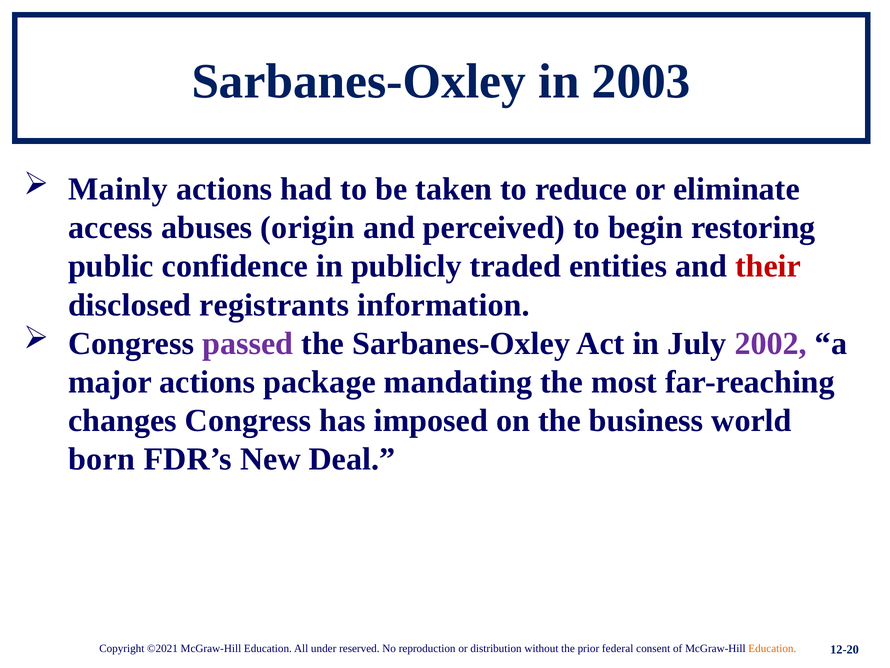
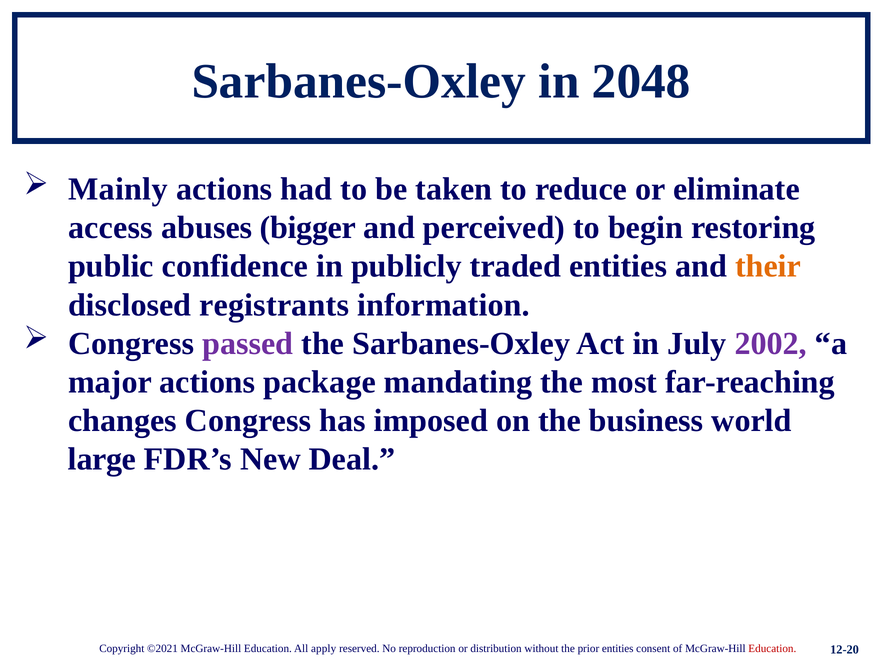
2003: 2003 -> 2048 (641, 81)
origin: origin -> bigger (308, 228)
their colour: red -> orange (768, 266)
born: born -> large (102, 459)
under: under -> apply (324, 648)
prior federal: federal -> entities (618, 648)
Education colour: orange -> red (772, 648)
